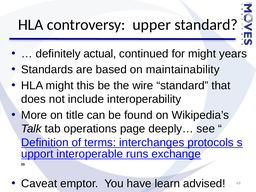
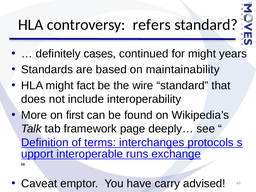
upper: upper -> refers (152, 25)
actual: actual -> cases (100, 54)
this: this -> fact (86, 86)
title: title -> first (75, 115)
operations: operations -> framework (90, 129)
learn: learn -> carry (167, 183)
